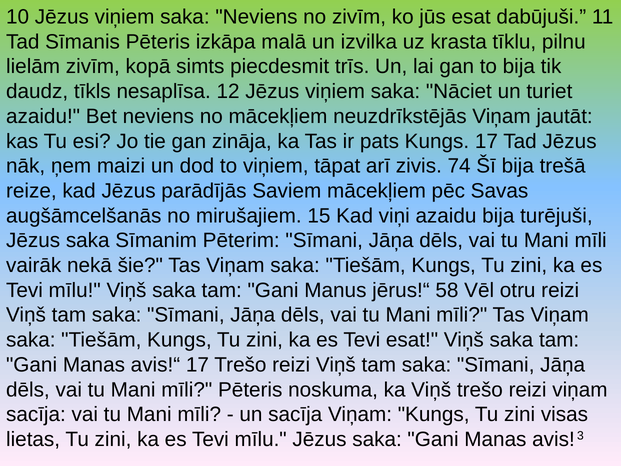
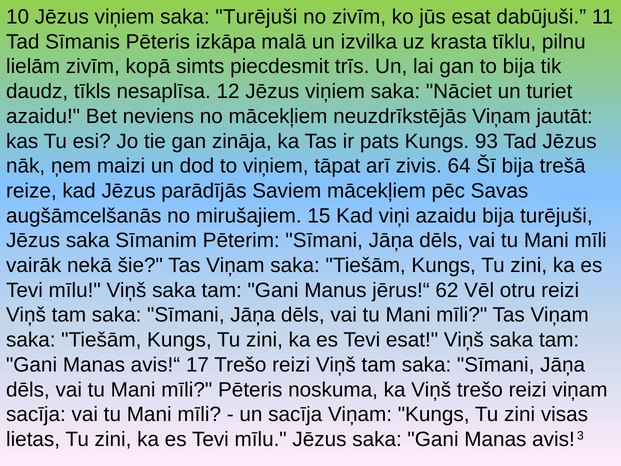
saka Neviens: Neviens -> Turējuši (256, 17)
Kungs 17: 17 -> 93 (486, 141)
74: 74 -> 64 (459, 166)
58: 58 -> 62 (447, 290)
